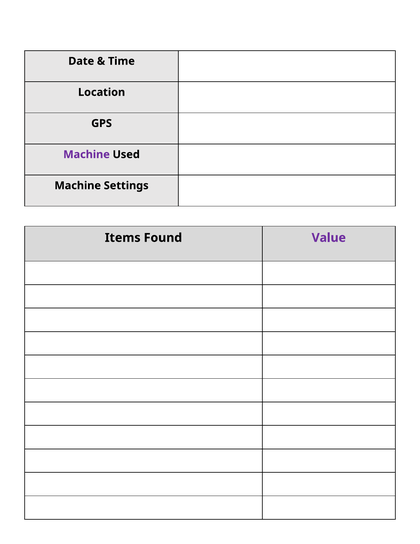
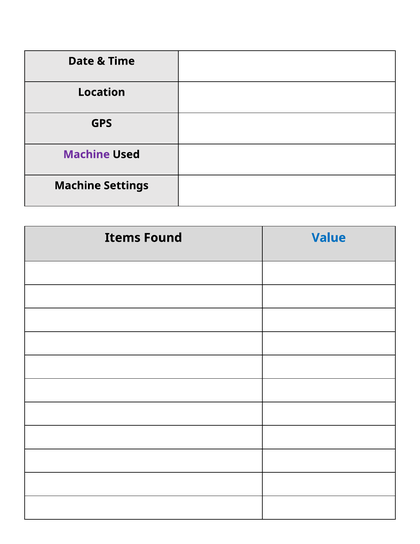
Value colour: purple -> blue (329, 238)
